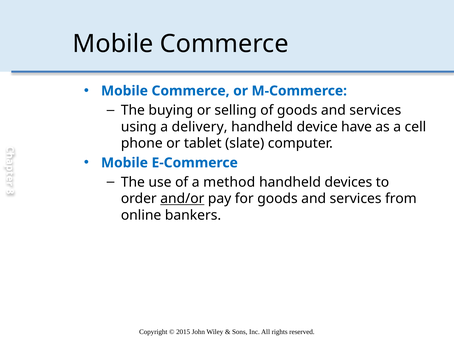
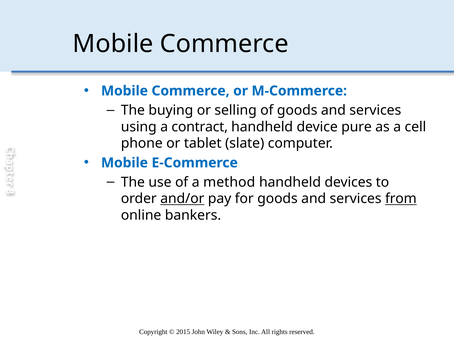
delivery: delivery -> contract (200, 127)
have: have -> pure (357, 127)
from underline: none -> present (401, 199)
